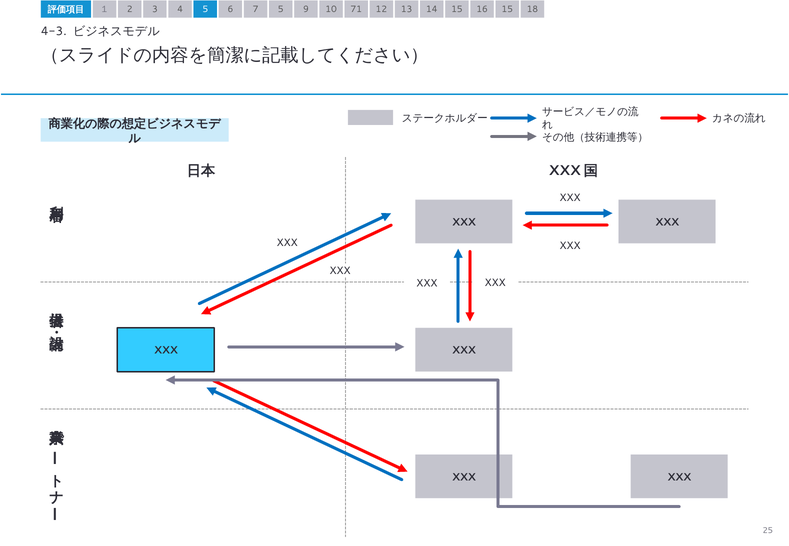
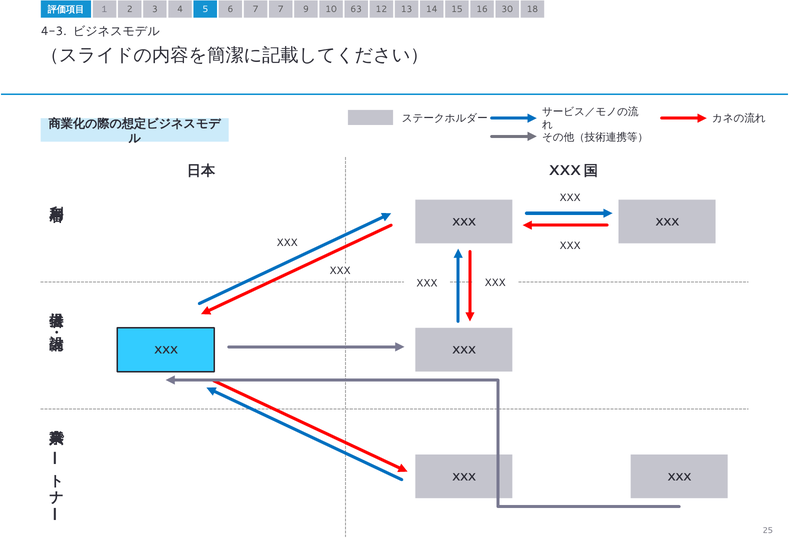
7 5: 5 -> 7 (281, 9)
71: 71 -> 63 (356, 9)
16 15: 15 -> 30 (507, 9)
